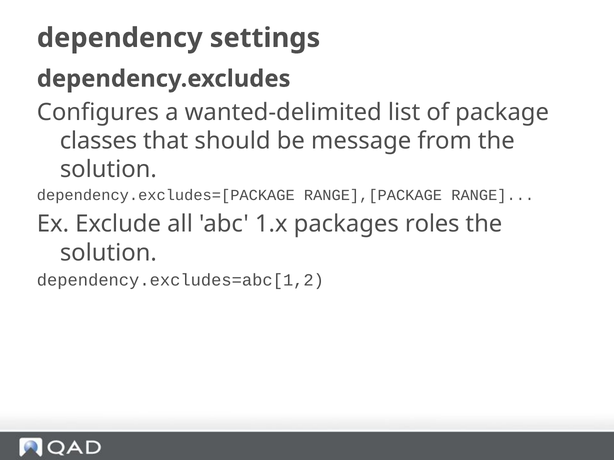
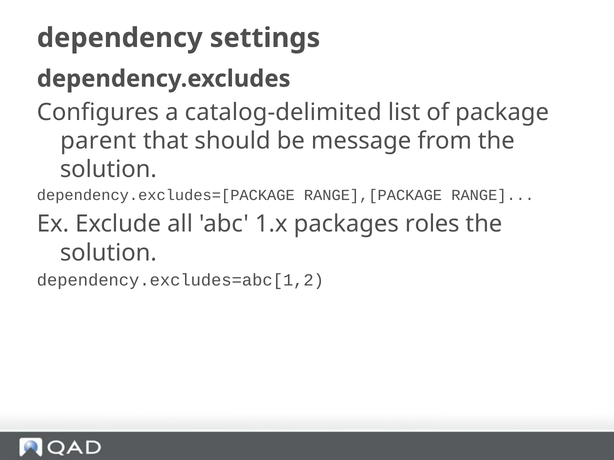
wanted-delimited: wanted-delimited -> catalog-delimited (283, 112)
classes: classes -> parent (98, 141)
